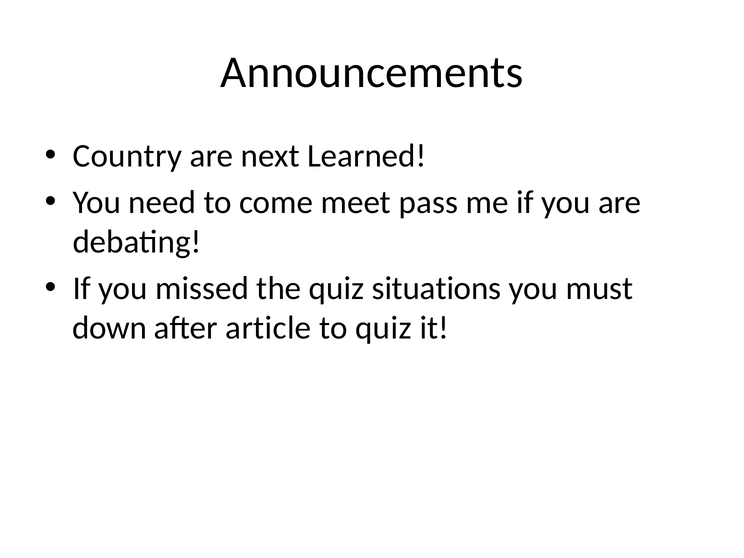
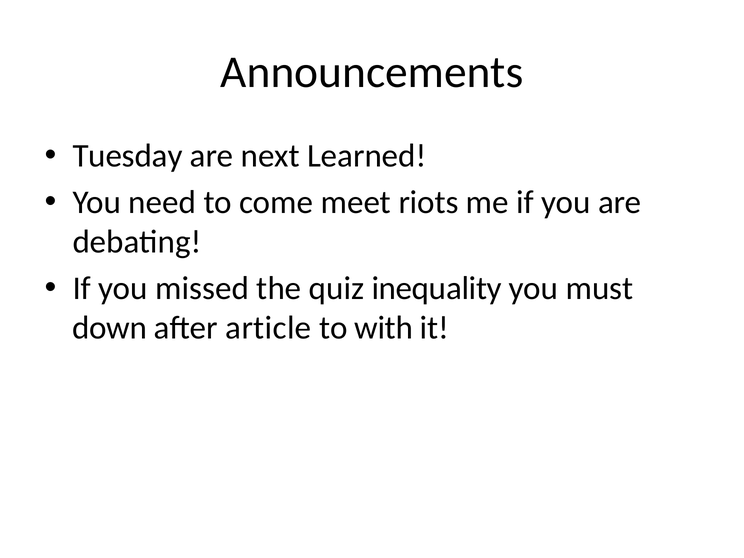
Country: Country -> Tuesday (128, 156)
pass: pass -> riots (428, 202)
situations: situations -> inequality (437, 288)
to quiz: quiz -> with (384, 328)
